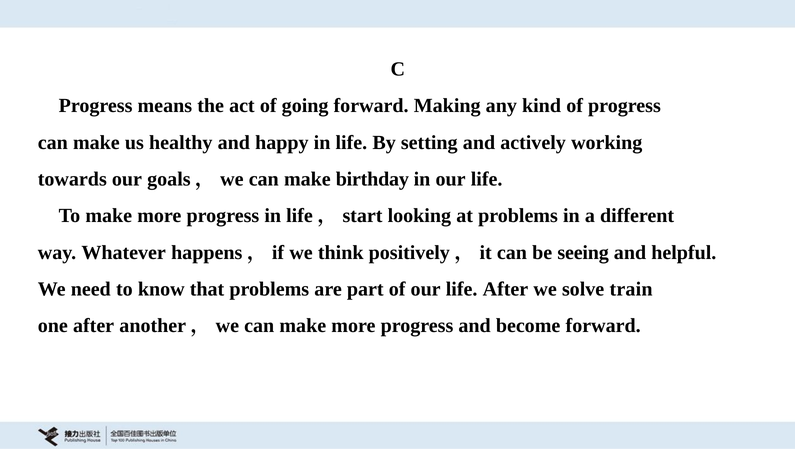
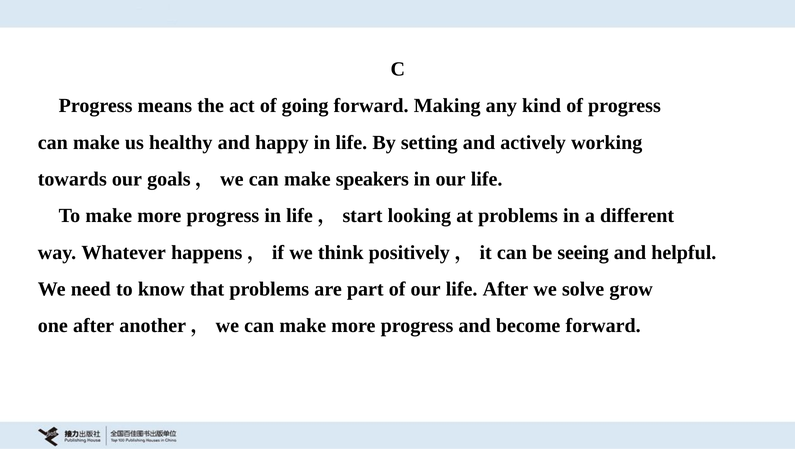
birthday: birthday -> speakers (372, 179)
train: train -> grow (631, 289)
